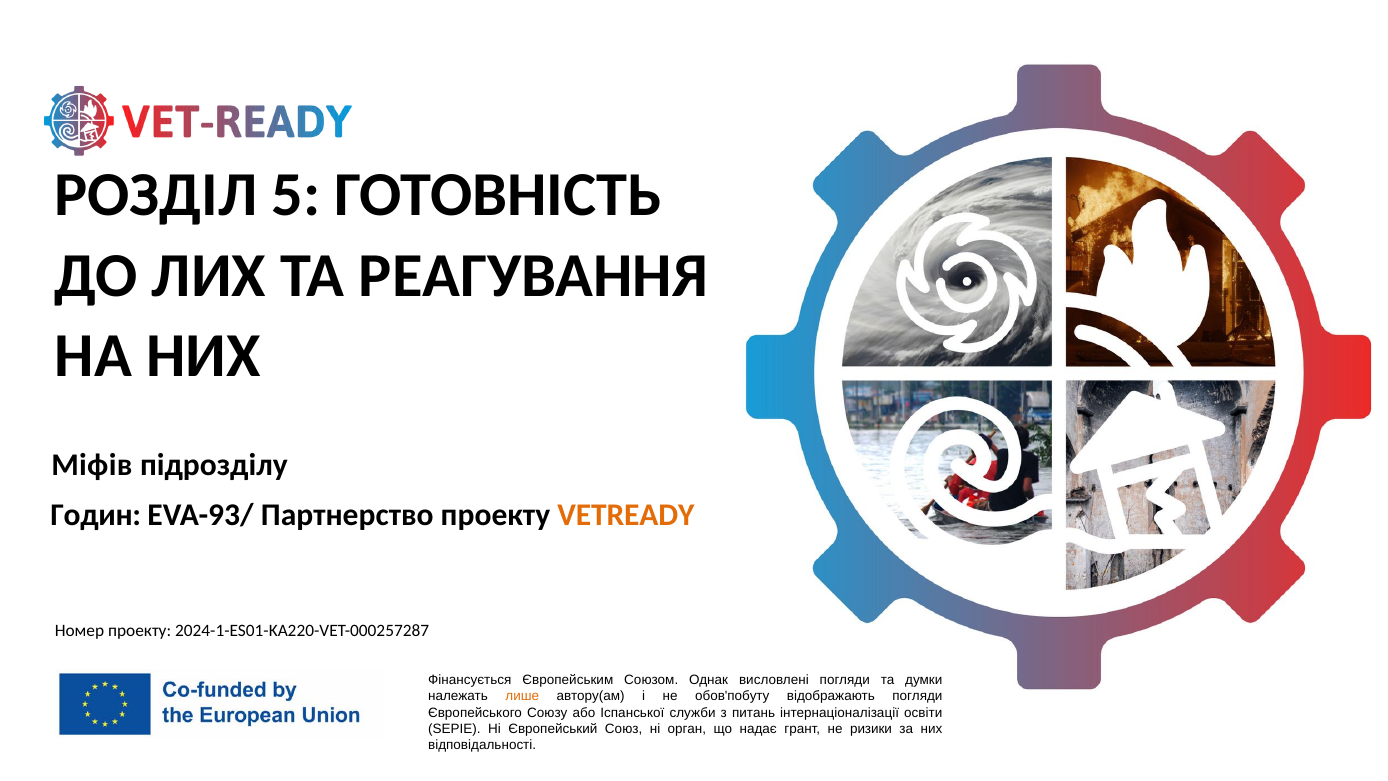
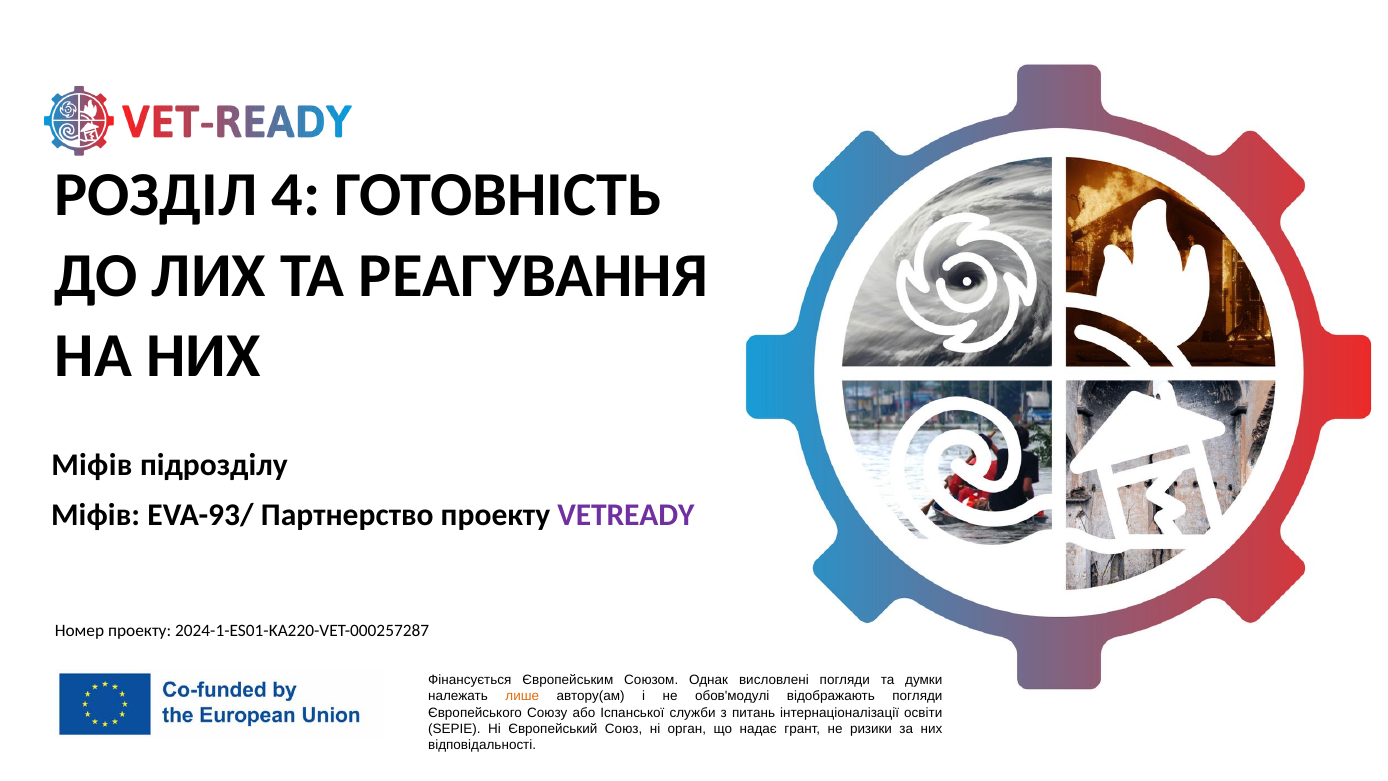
5: 5 -> 4 (296, 195)
Годин: Годин -> Міфів (96, 515)
VETREADY colour: orange -> purple (626, 515)
обов'побуту: обов'побуту -> обов'модулі (732, 696)
